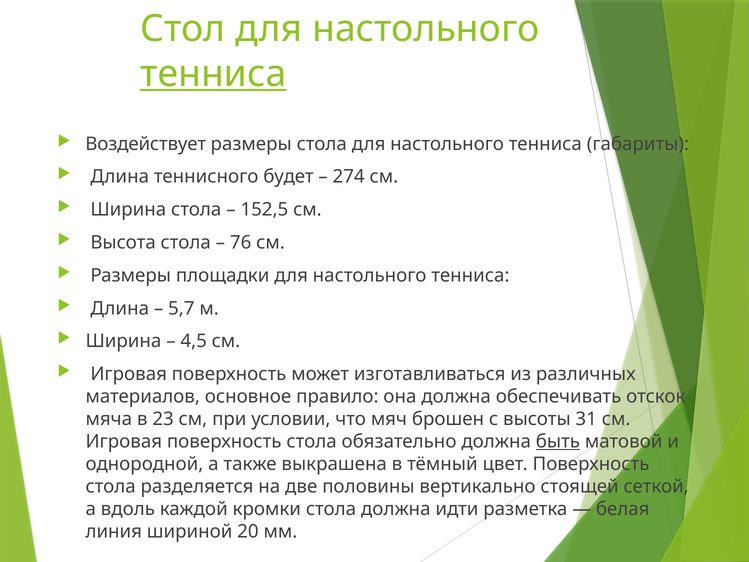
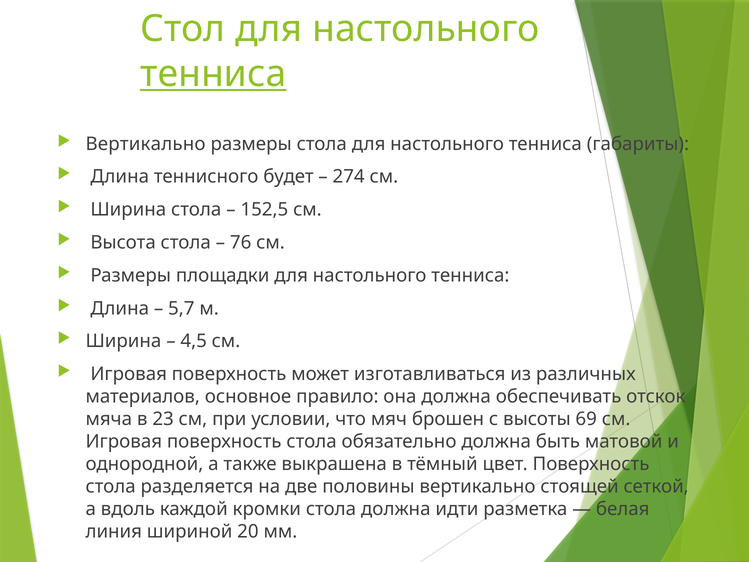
Воздействует: Воздействует -> Вертикально (146, 144)
31: 31 -> 69 (586, 419)
быть underline: present -> none (558, 441)
